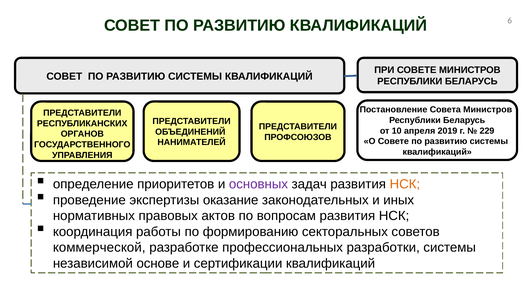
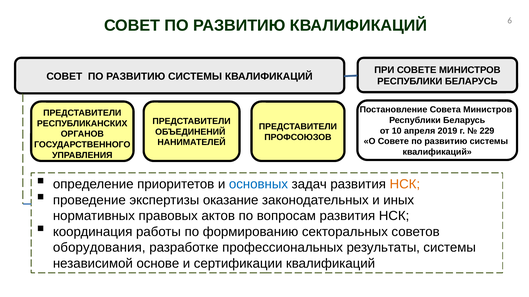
основных colour: purple -> blue (258, 185)
коммерческой: коммерческой -> оборудования (99, 248)
разработки: разработки -> результаты (383, 248)
